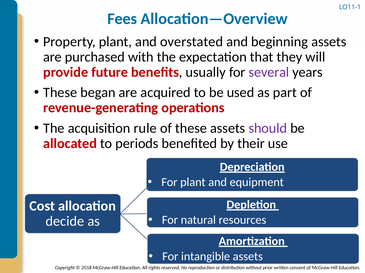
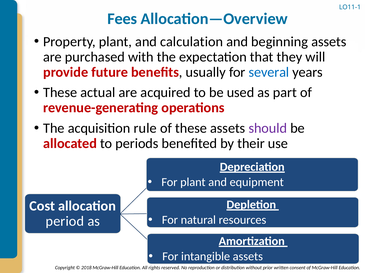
overstated: overstated -> calculation (192, 42)
several colour: purple -> blue (269, 72)
began: began -> actual (98, 93)
decide: decide -> period (65, 222)
